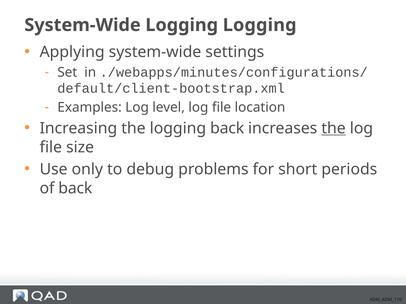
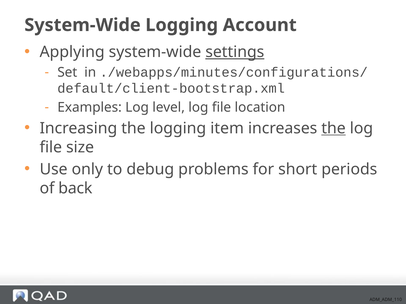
Logging Logging: Logging -> Account (260, 25)
settings underline: none -> present (235, 52)
logging back: back -> item (227, 128)
